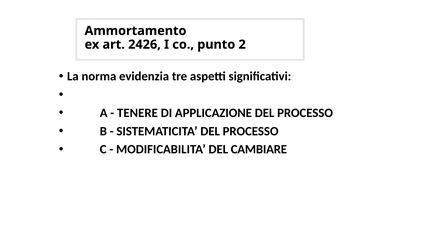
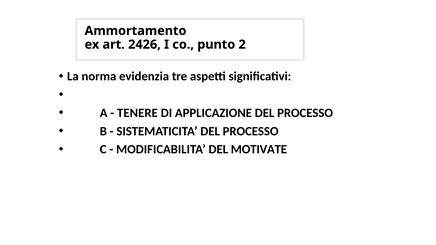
CAMBIARE: CAMBIARE -> MOTIVATE (259, 150)
